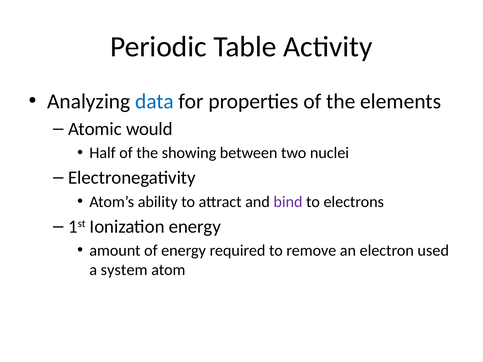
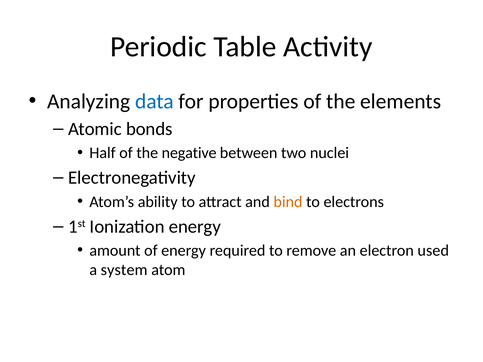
would: would -> bonds (149, 129)
showing: showing -> negative (189, 153)
bind colour: purple -> orange (288, 202)
